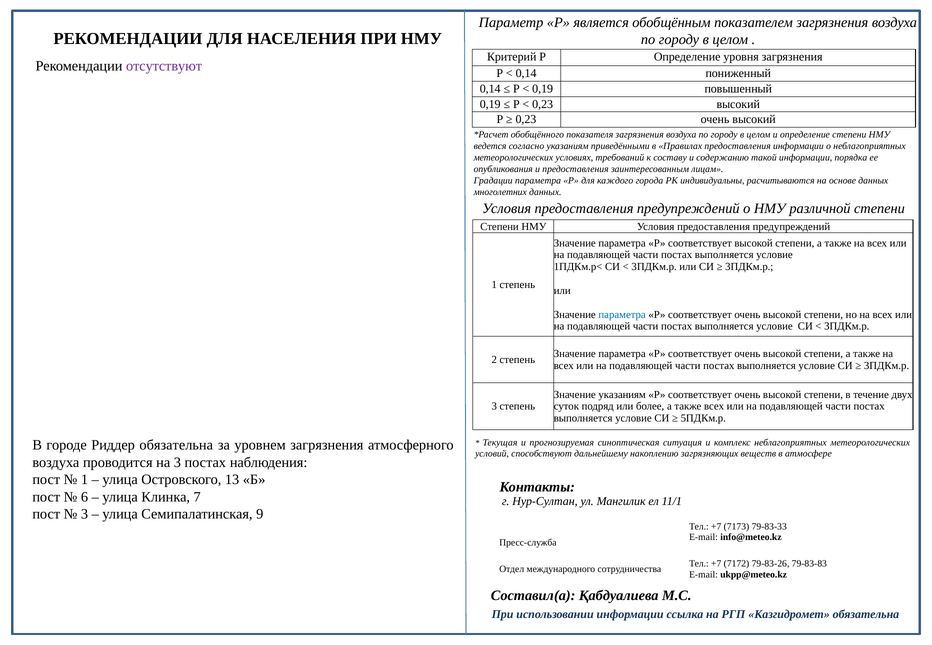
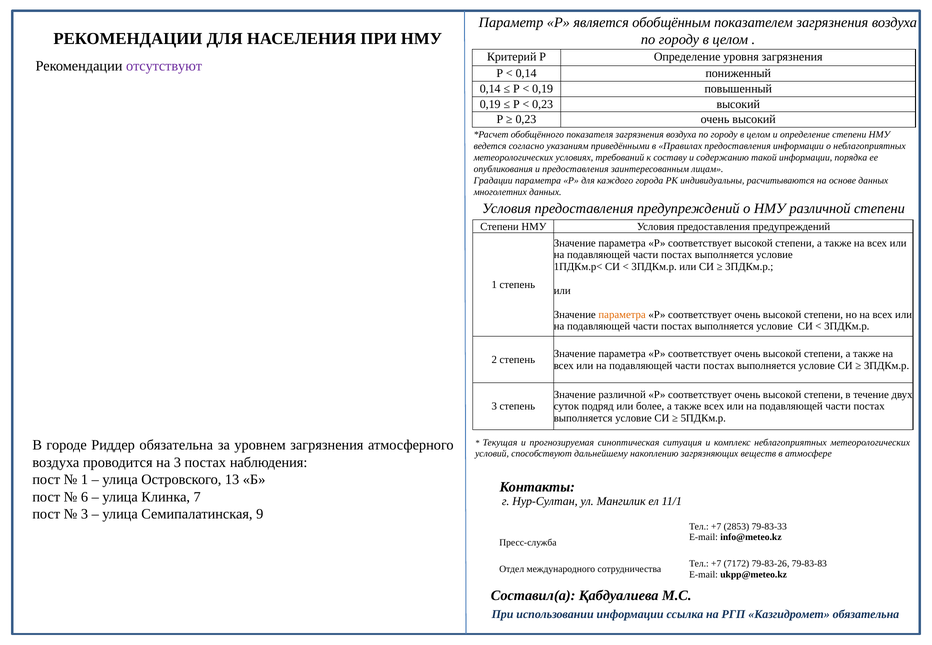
параметра colour: blue -> orange (622, 315)
Значение указаниям: указаниям -> различной (622, 395)
7173: 7173 -> 2853 (736, 527)
